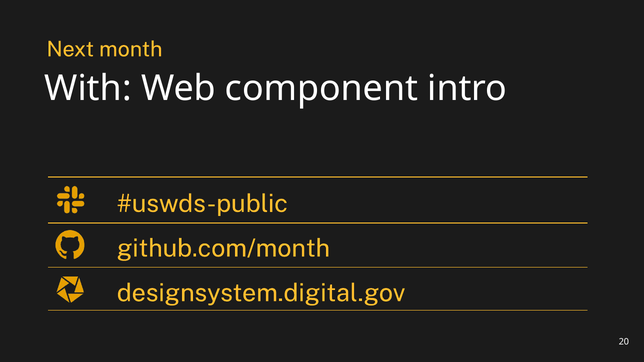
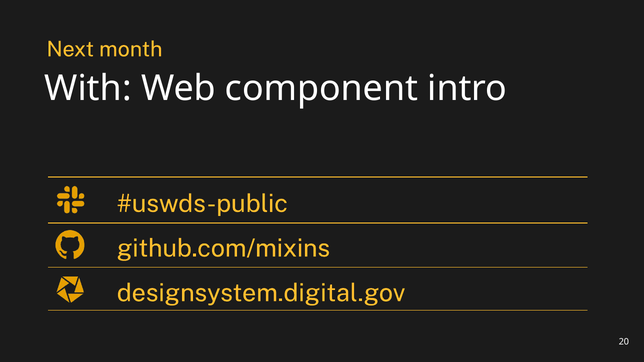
github.com/month: github.com/month -> github.com/mixins (223, 248)
